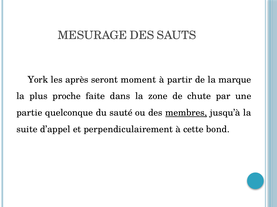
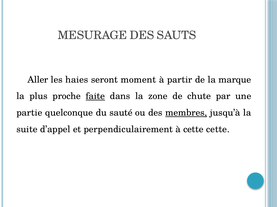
York: York -> Aller (38, 80)
après: après -> haies (77, 80)
faite underline: none -> present (95, 97)
cette bond: bond -> cette (218, 130)
